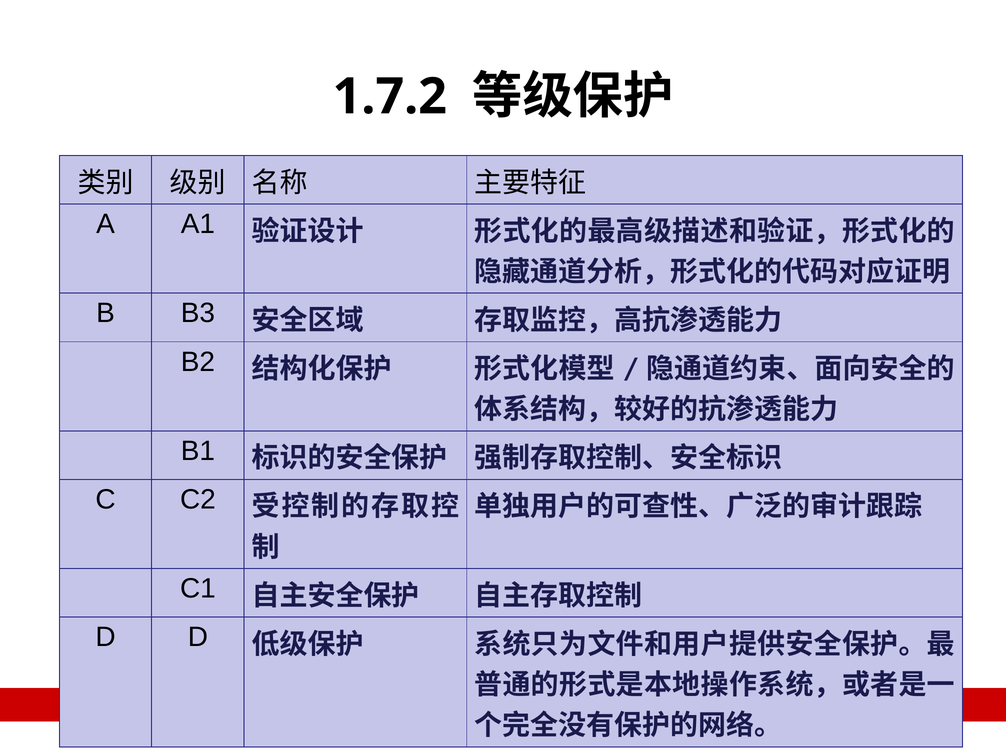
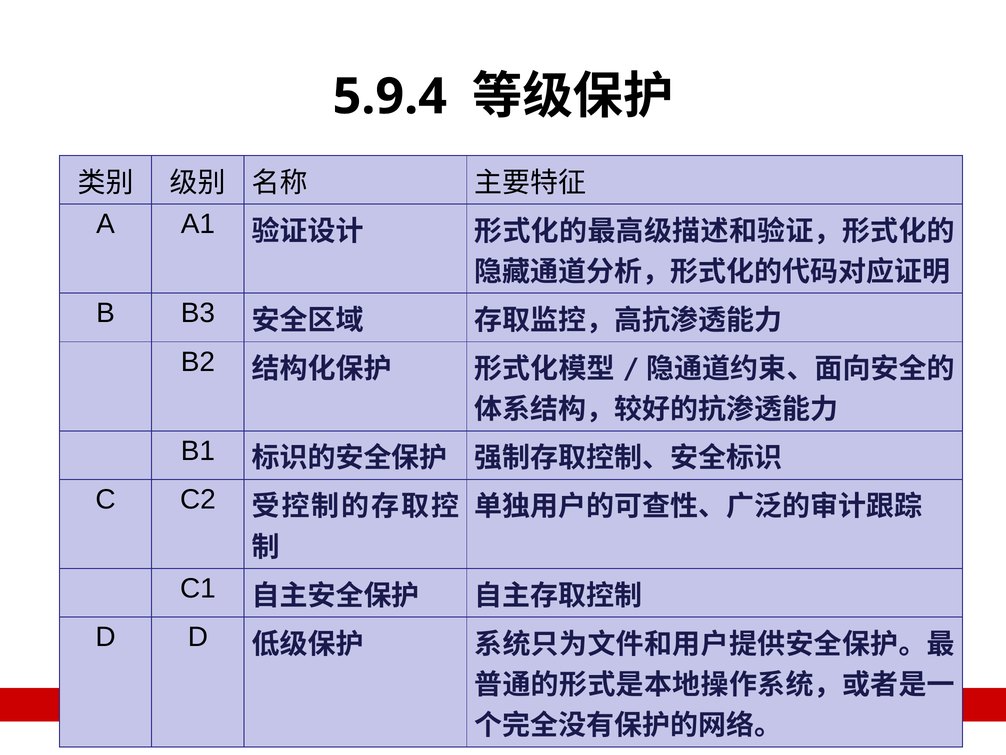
1.7.2: 1.7.2 -> 5.9.4 (390, 97)
